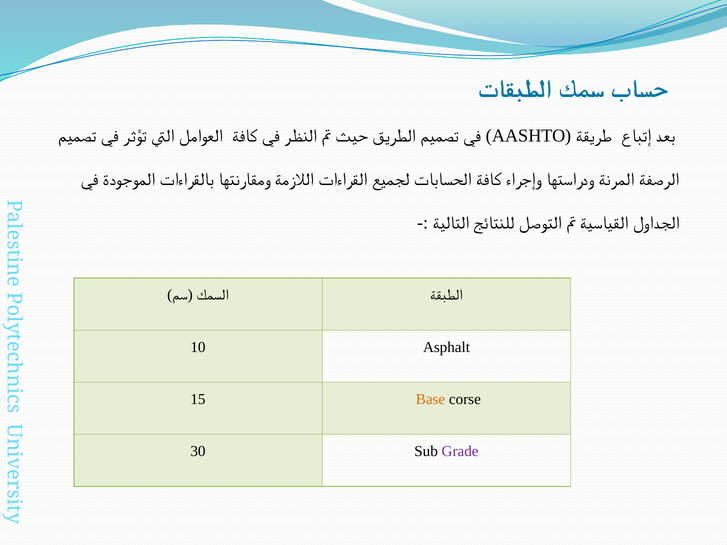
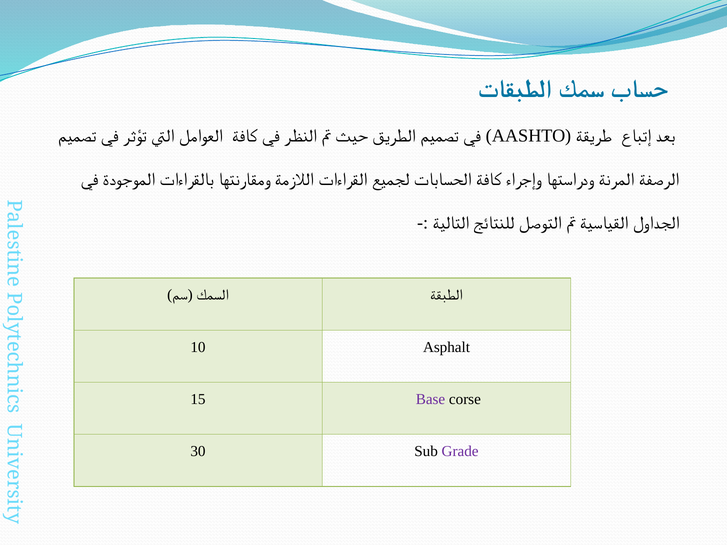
Base colour: orange -> purple (431, 399)
